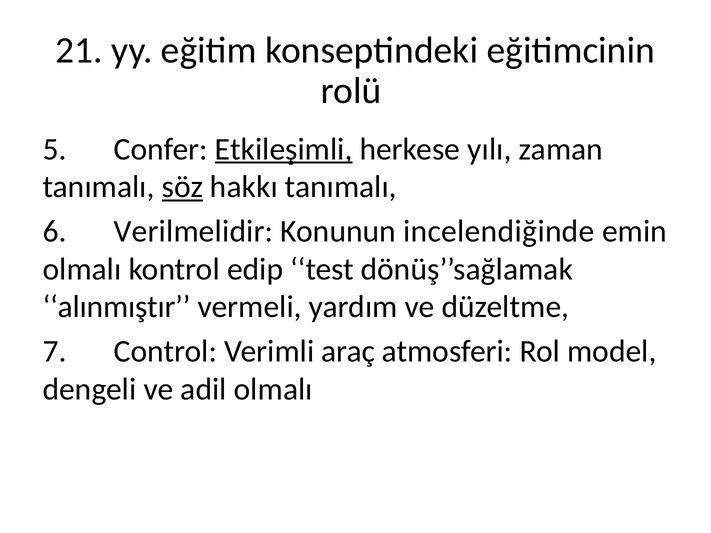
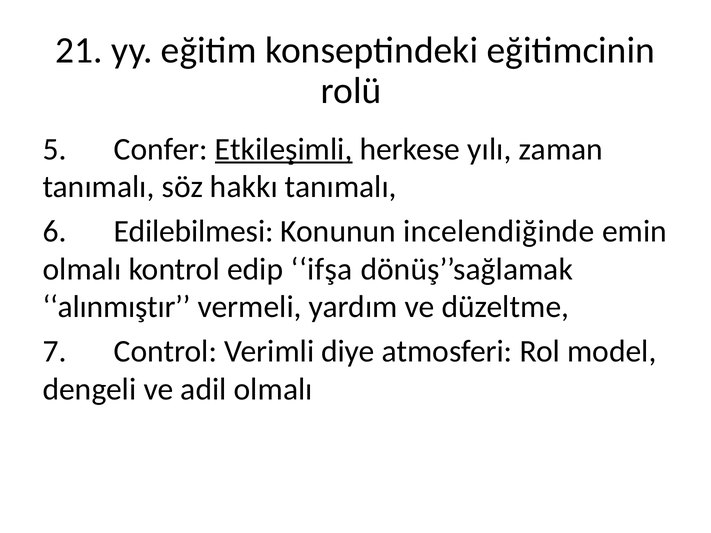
söz underline: present -> none (182, 187)
Verilmelidir: Verilmelidir -> Edilebilmesi (194, 231)
test: test -> ifşa (322, 269)
araç: araç -> diye (348, 351)
